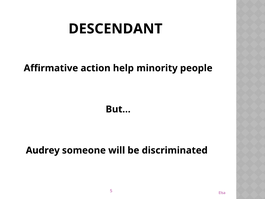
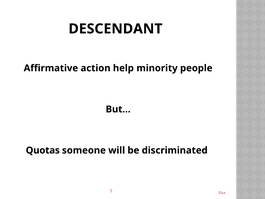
Audrey: Audrey -> Quotas (43, 150)
